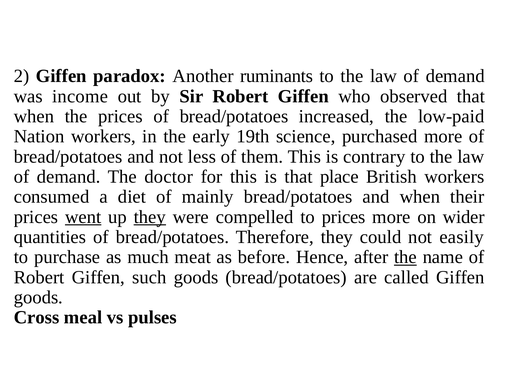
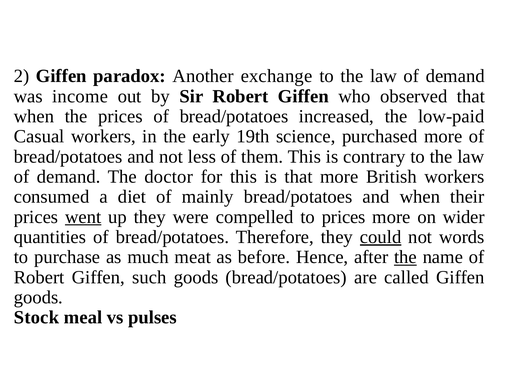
ruminants: ruminants -> exchange (276, 76)
Nation: Nation -> Casual (39, 136)
that place: place -> more (339, 177)
they underline: present -> none (150, 217)
could underline: none -> present (381, 237)
easily: easily -> words (462, 237)
Cross: Cross -> Stock (36, 317)
